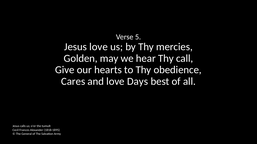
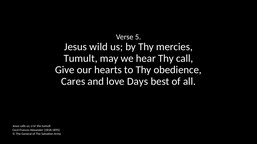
Jesus love: love -> wild (99, 47)
Golden: Golden -> Tumult (81, 59)
